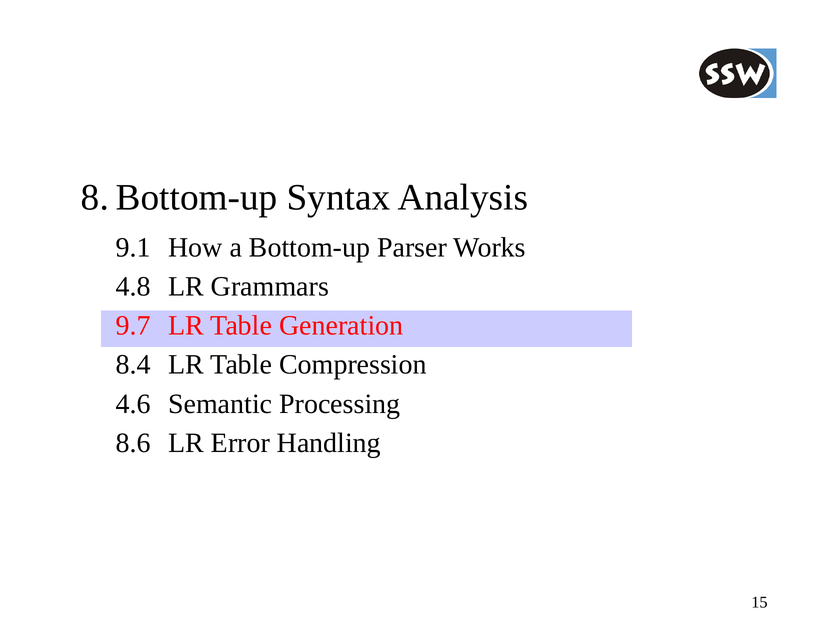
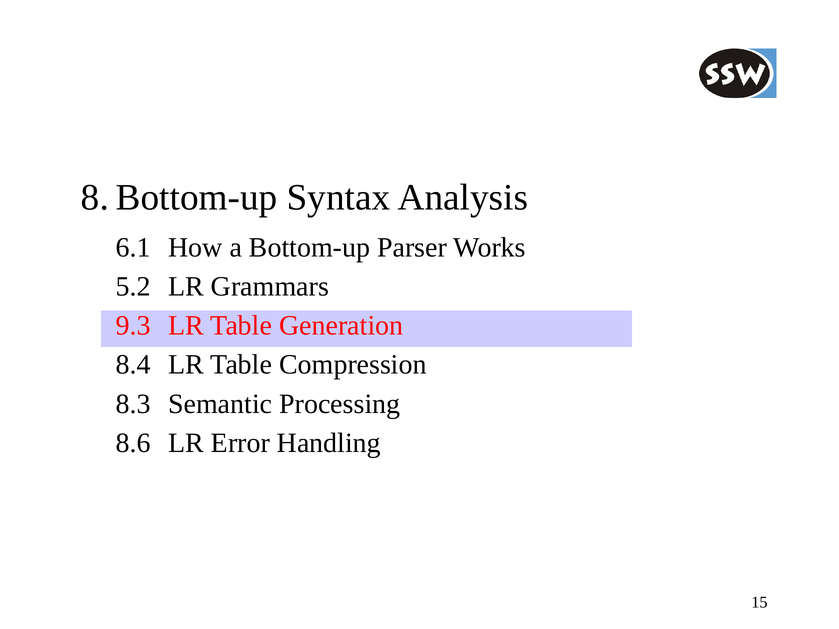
9.1: 9.1 -> 6.1 (133, 247)
4.8: 4.8 -> 5.2 (133, 287)
9.7: 9.7 -> 9.3 (133, 326)
4.6: 4.6 -> 8.3 (133, 404)
